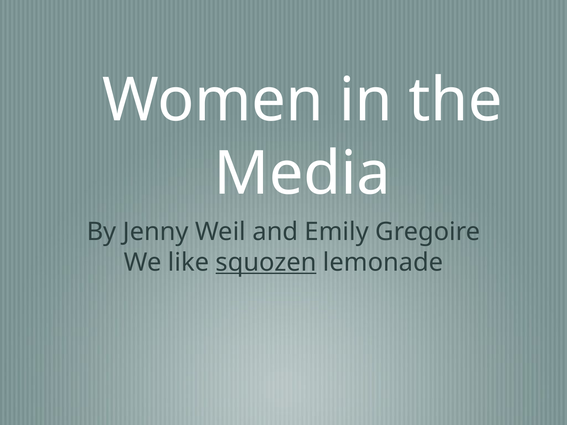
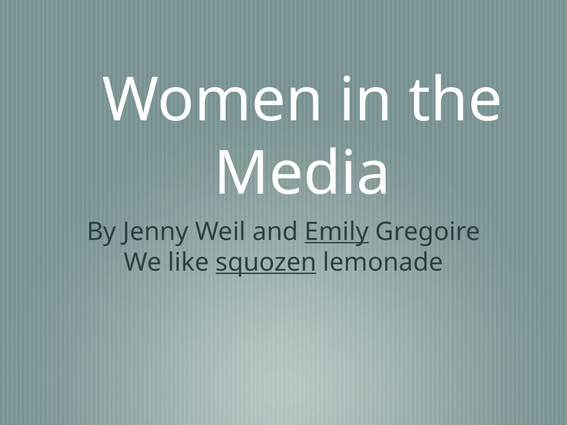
Emily underline: none -> present (337, 232)
